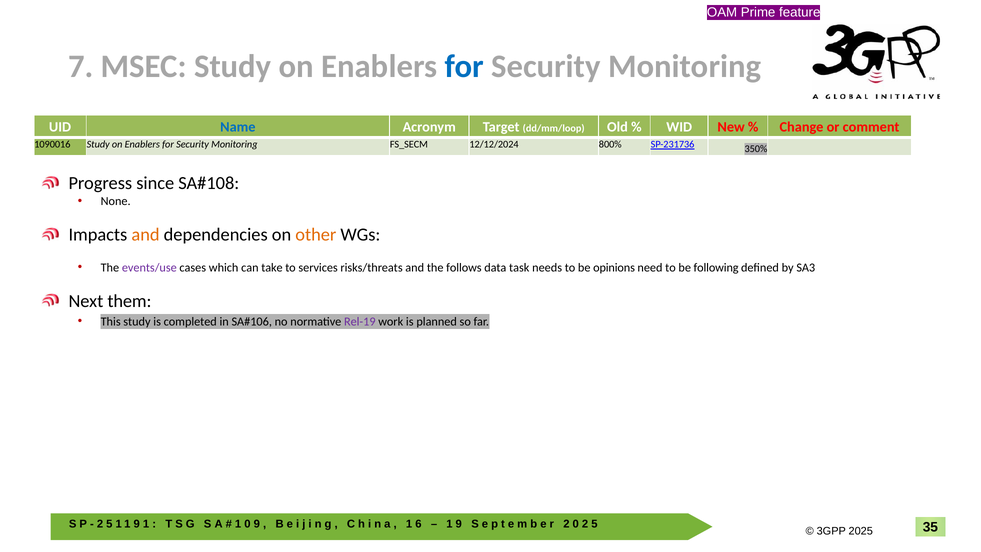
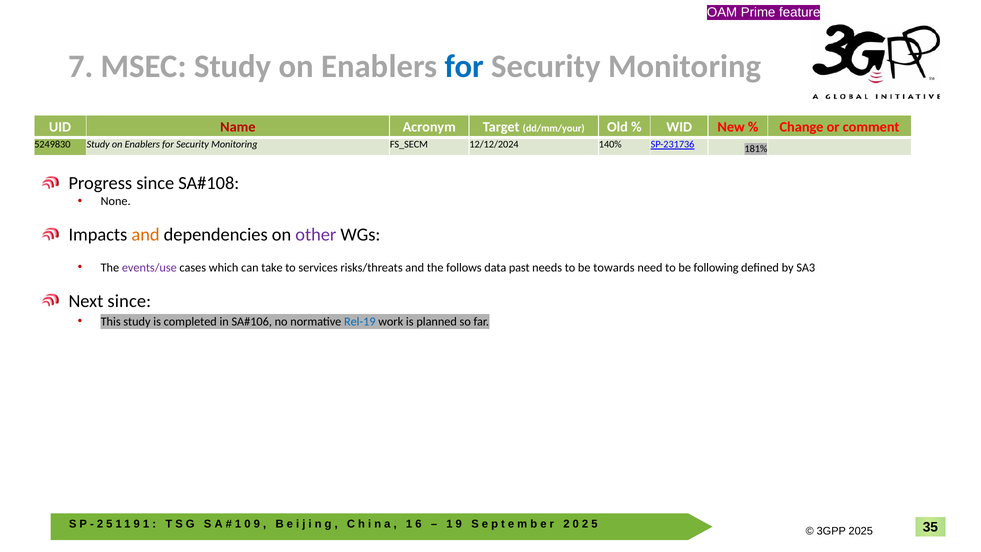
Name colour: blue -> red (238, 127)
dd/mm/loop: dd/mm/loop -> dd/mm/your (554, 129)
1090016: 1090016 -> 5249830 (52, 144)
800%: 800% -> 140% (610, 144)
350%: 350% -> 181% (756, 149)
other colour: orange -> purple (316, 235)
task: task -> past (519, 268)
opinions: opinions -> towards (614, 268)
Next them: them -> since (129, 301)
Rel-19 colour: purple -> blue (360, 321)
